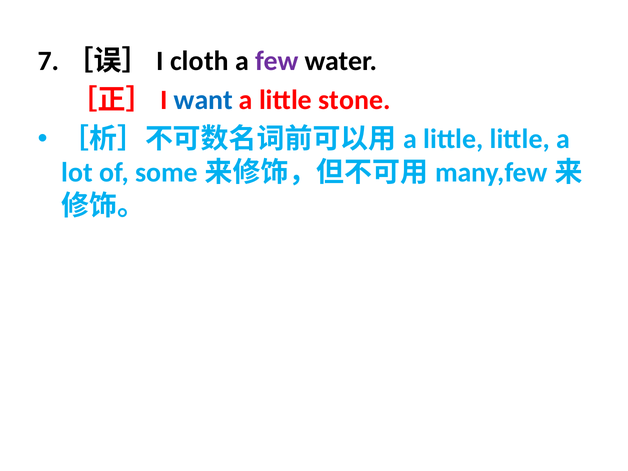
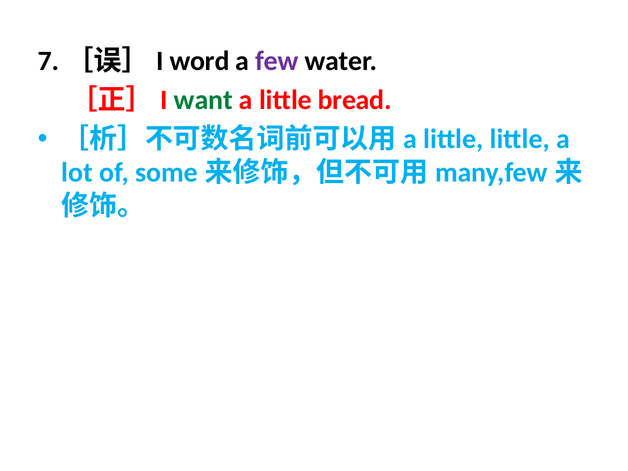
cloth: cloth -> word (200, 61)
want colour: blue -> green (203, 100)
stone: stone -> bread (355, 100)
